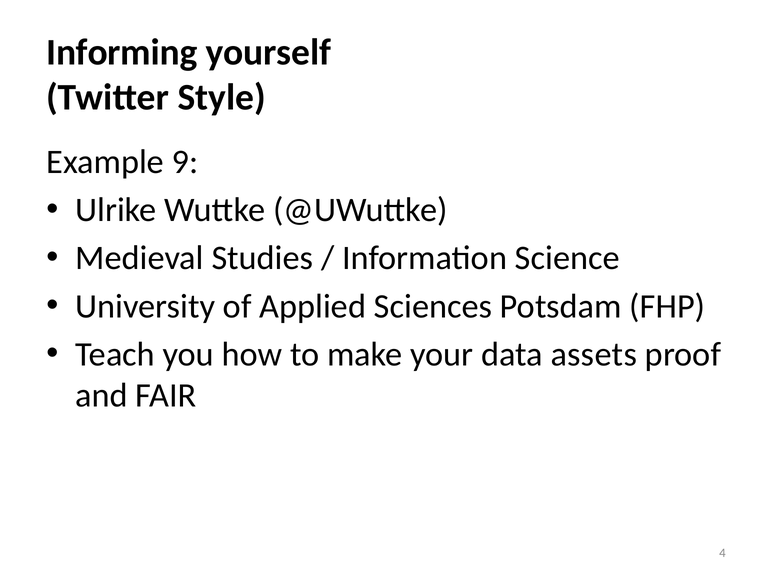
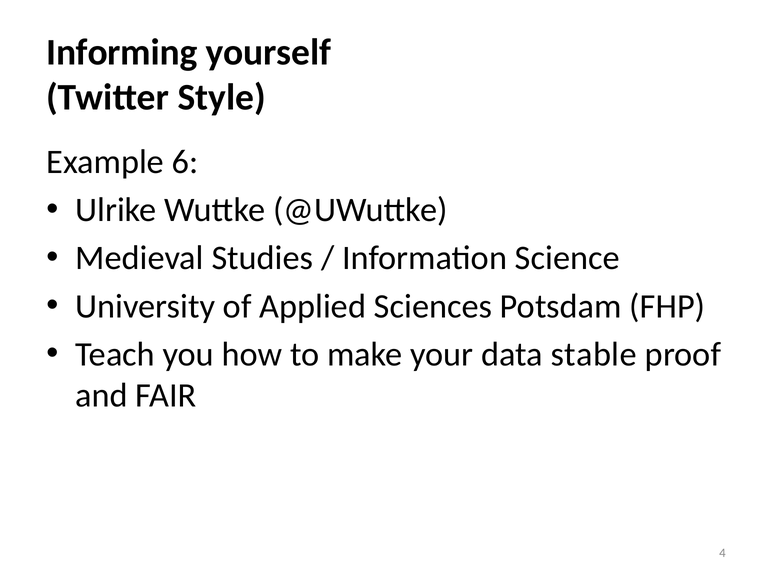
9: 9 -> 6 (185, 162)
assets: assets -> stable (594, 354)
